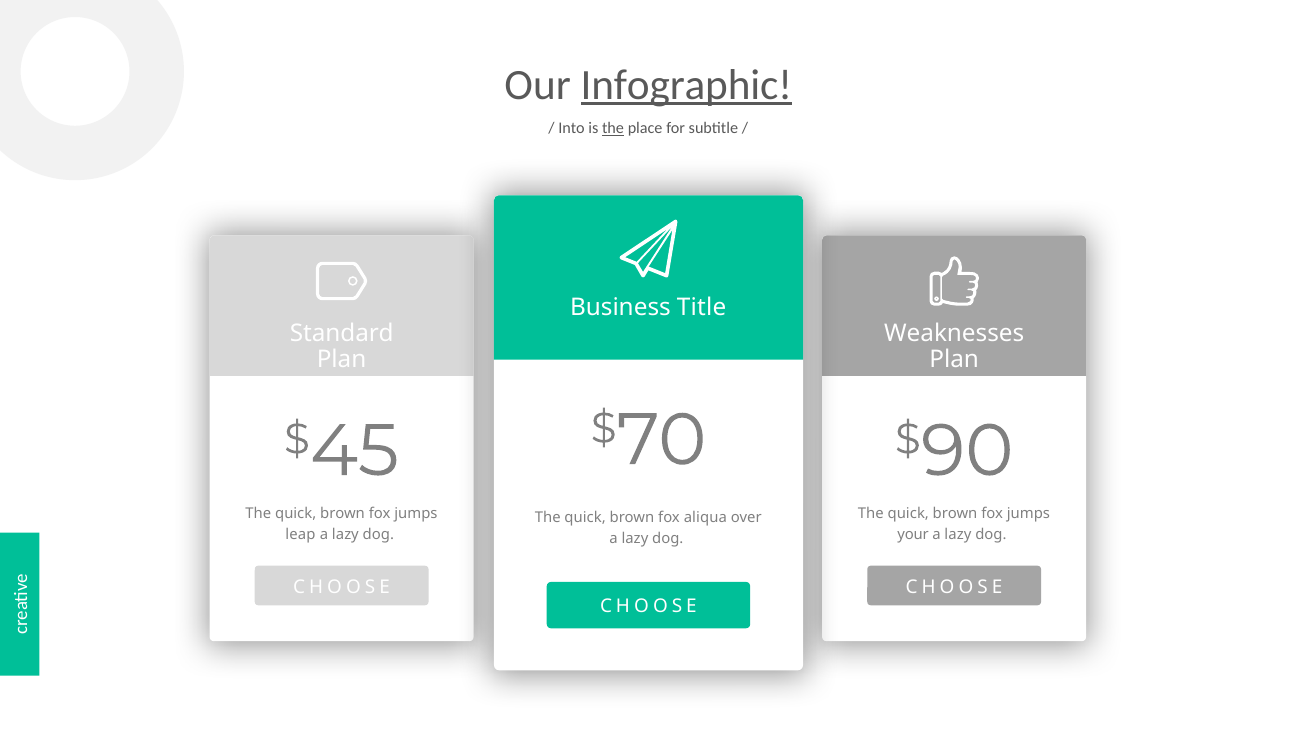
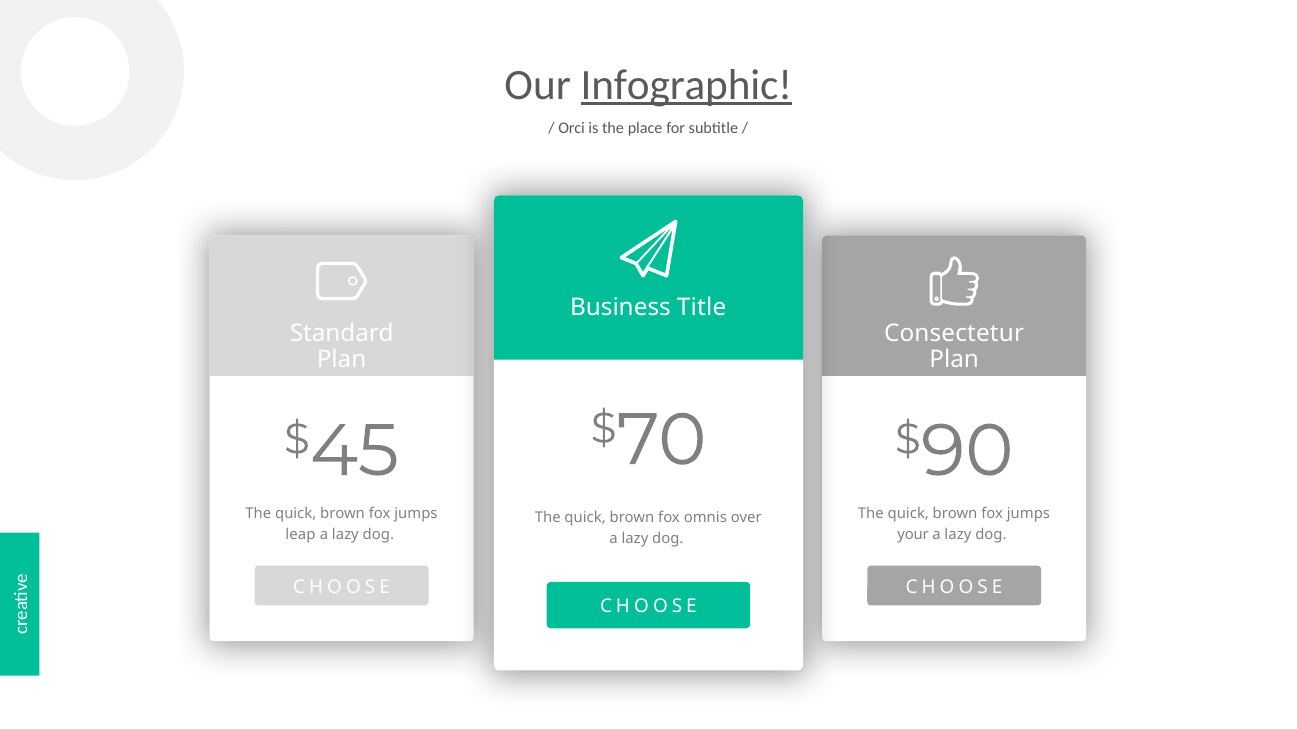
Into: Into -> Orci (572, 128)
the underline: present -> none (613, 128)
Weaknesses: Weaknesses -> Consectetur (954, 334)
aliqua: aliqua -> omnis (705, 518)
